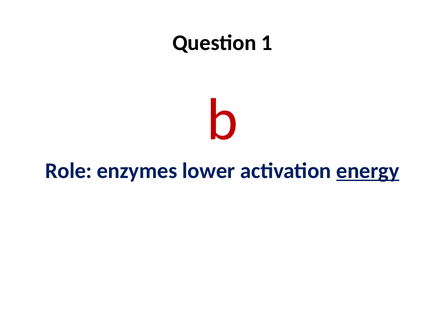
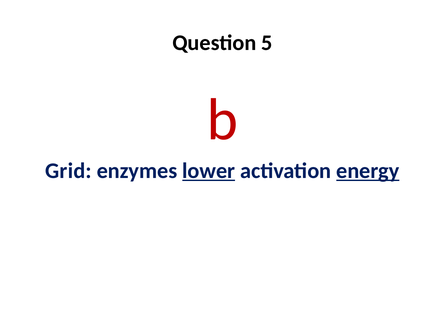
1: 1 -> 5 (267, 43)
Role: Role -> Grid (68, 171)
lower underline: none -> present (209, 171)
